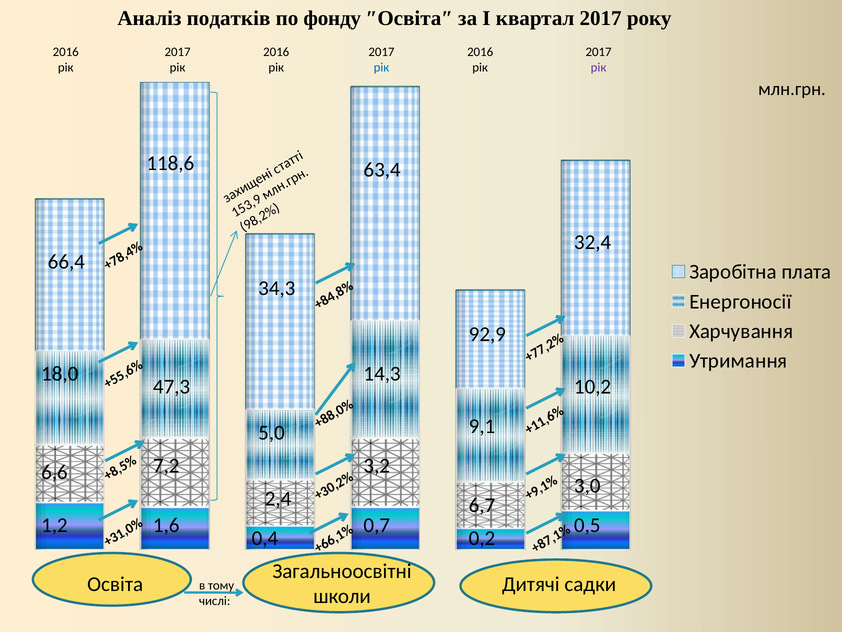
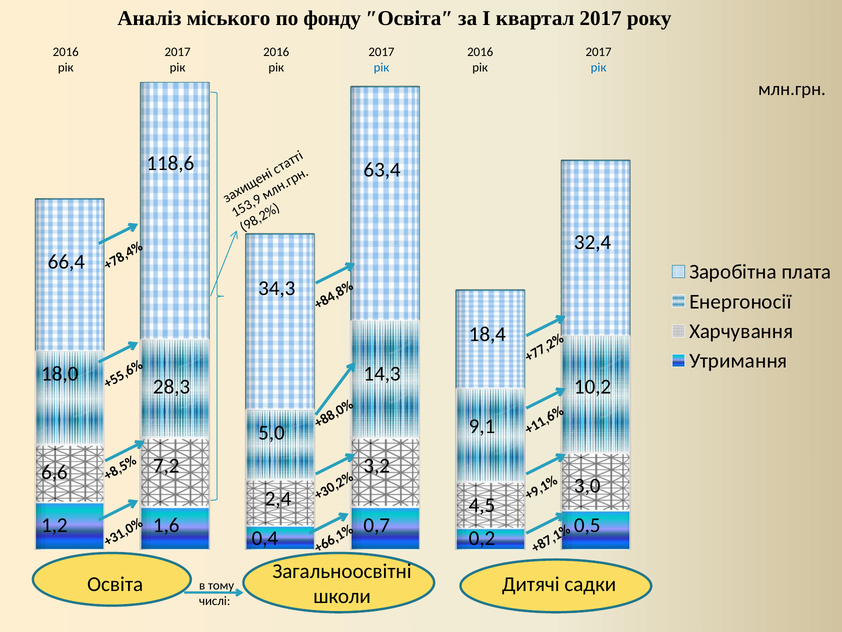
податків: податків -> міського (229, 18)
рік colour: purple -> blue (599, 68)
92,9: 92,9 -> 18,4 (487, 334)
47,3: 47,3 -> 28,3 (172, 387)
6,7: 6,7 -> 4,5 (482, 505)
